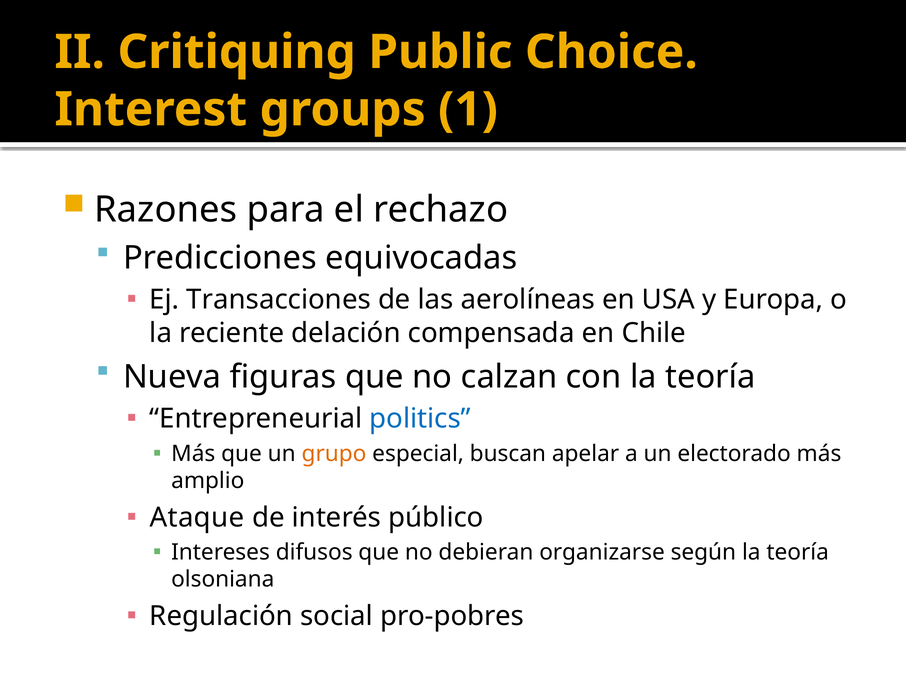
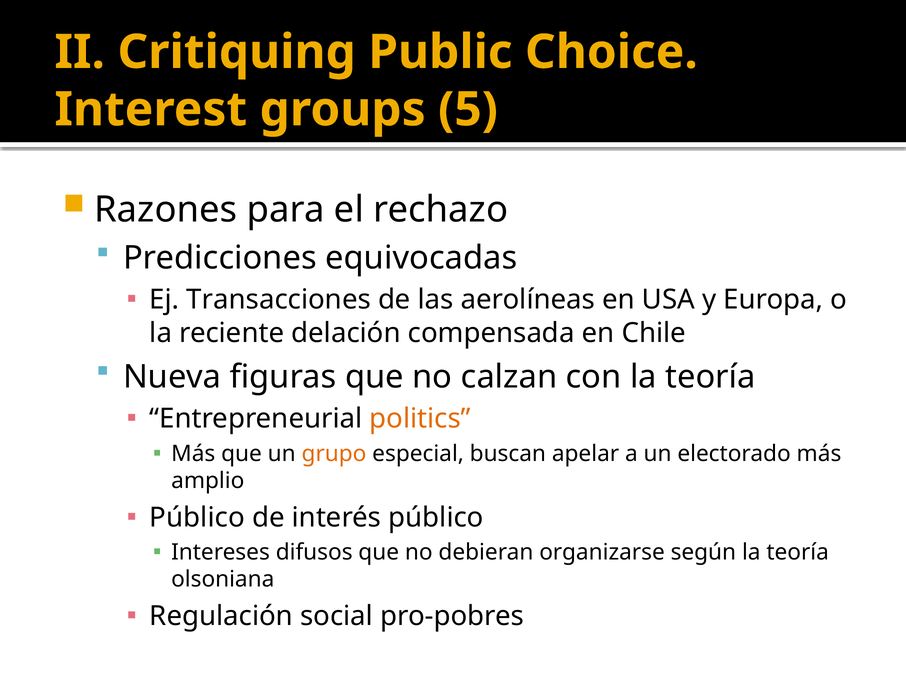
1: 1 -> 5 (468, 109)
politics colour: blue -> orange (420, 418)
Ataque: Ataque -> Público (197, 517)
